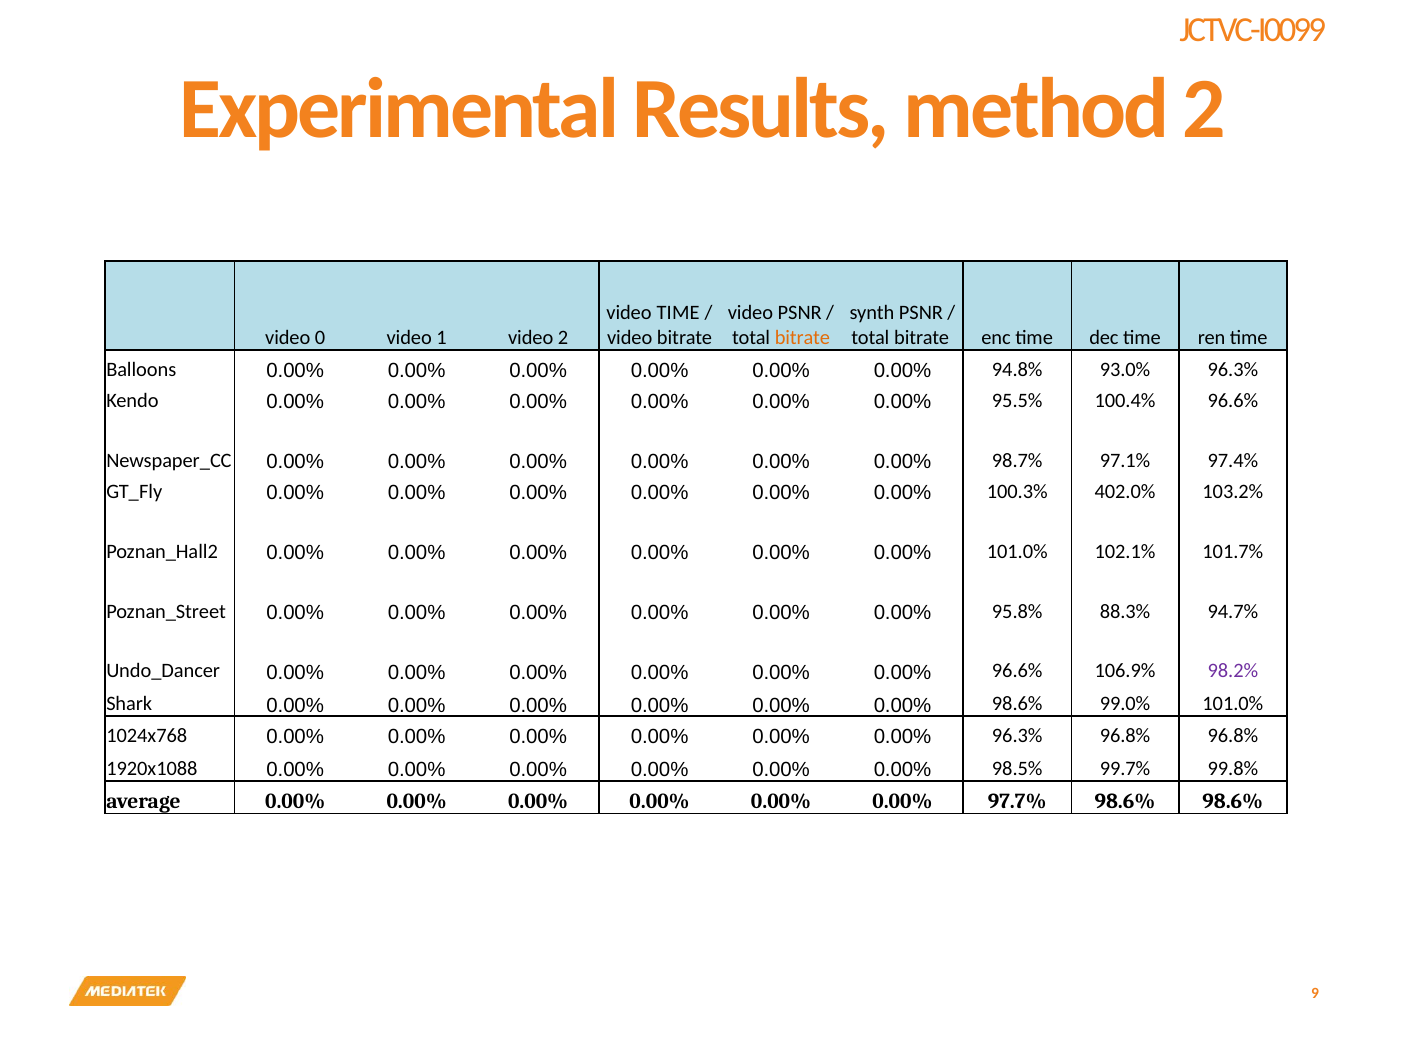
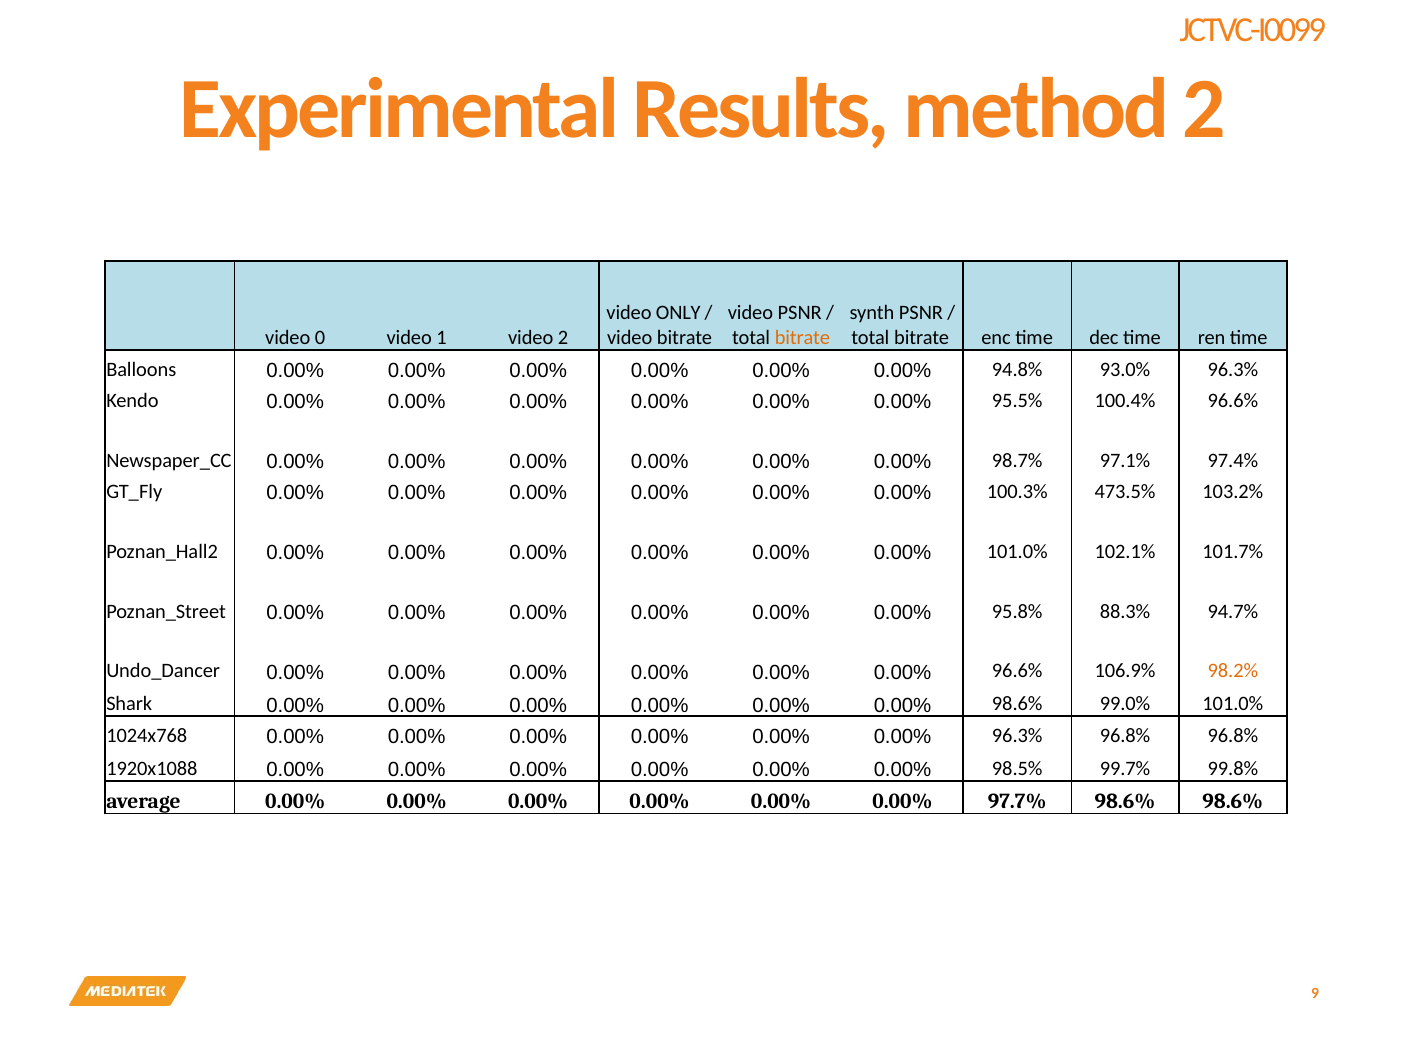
video TIME: TIME -> ONLY (678, 313)
402.0%: 402.0% -> 473.5% (1125, 492)
98.2% colour: purple -> orange (1233, 671)
